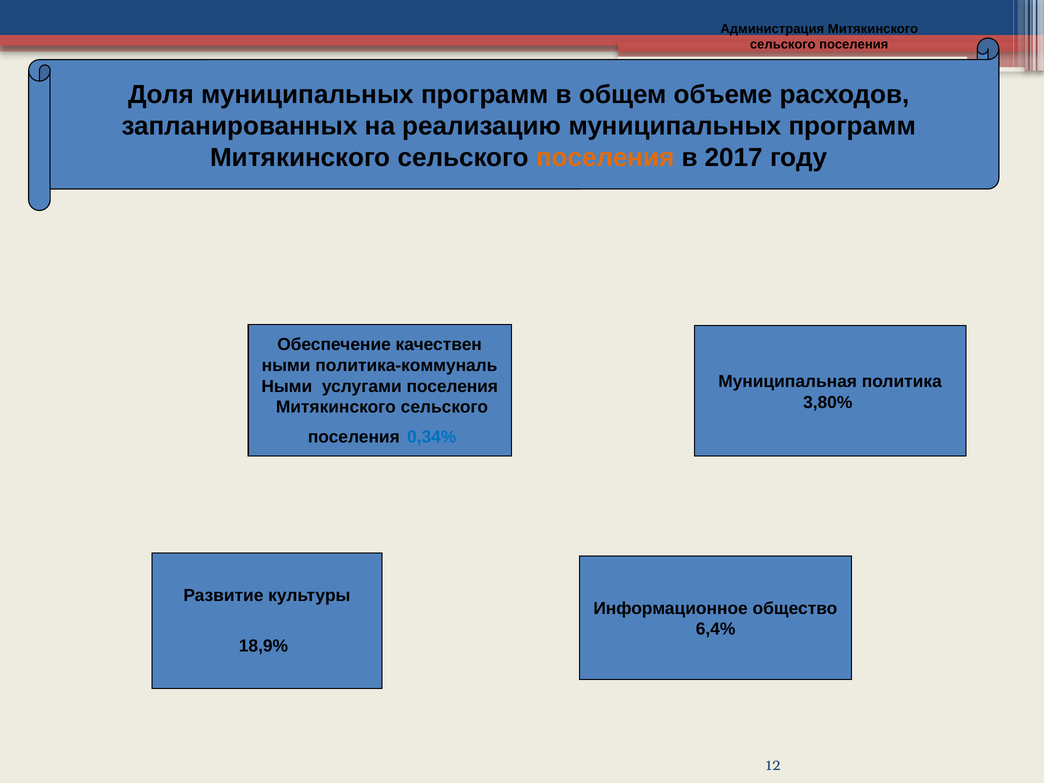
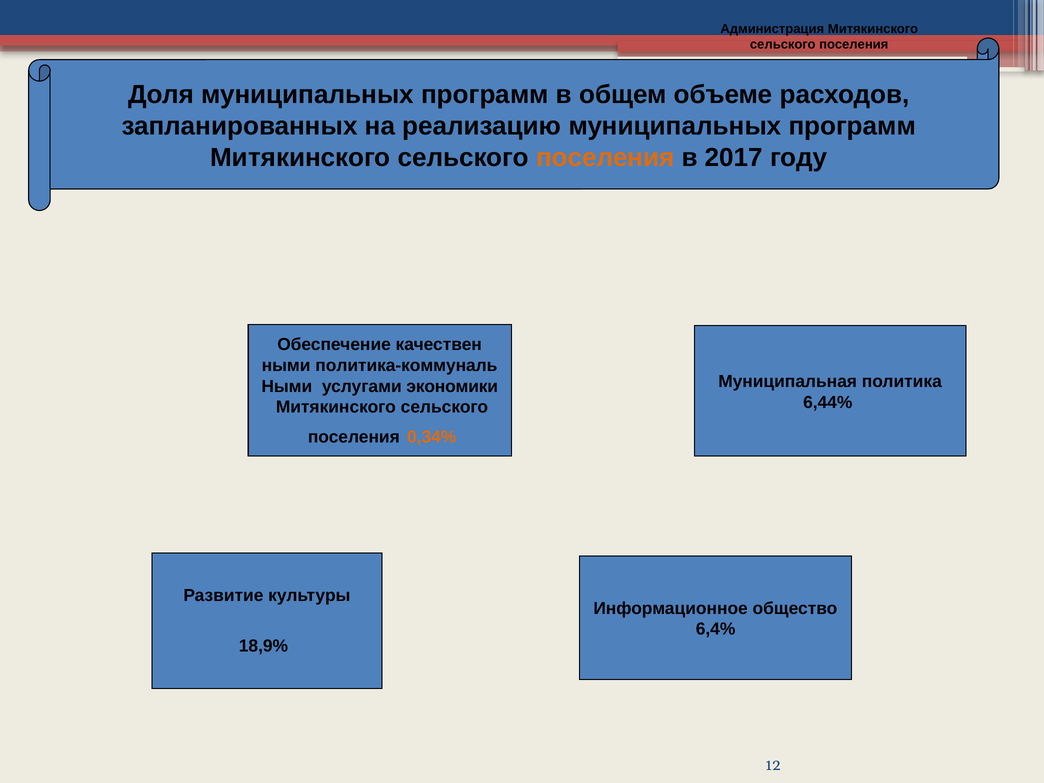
услугами поселения: поселения -> экономики (452, 386)
3,80%: 3,80% -> 6,44% (828, 403)
0,34% colour: blue -> orange (432, 437)
